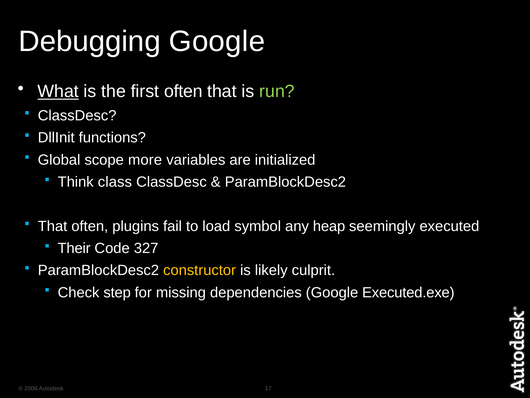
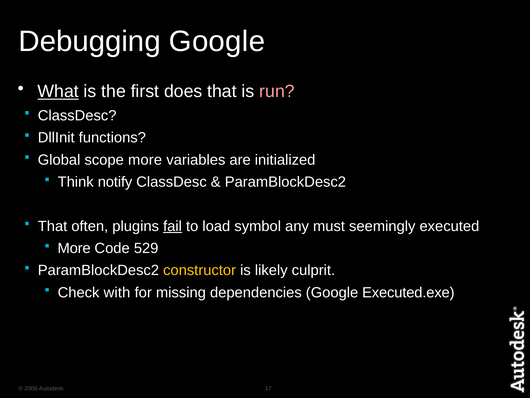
first often: often -> does (183, 91)
run colour: light green -> pink (277, 91)
class: class -> notify (115, 182)
fail underline: none -> present (173, 226)
heap: heap -> must (329, 226)
Their: Their -> More (74, 248)
327: 327 -> 529 (146, 248)
step: step -> with (117, 292)
